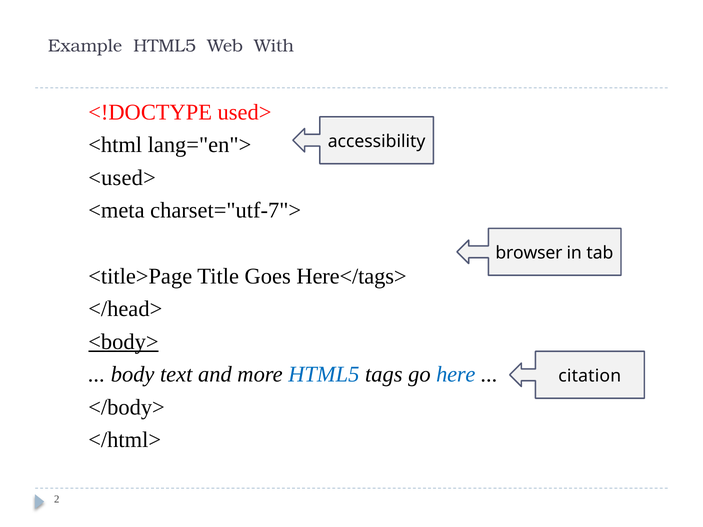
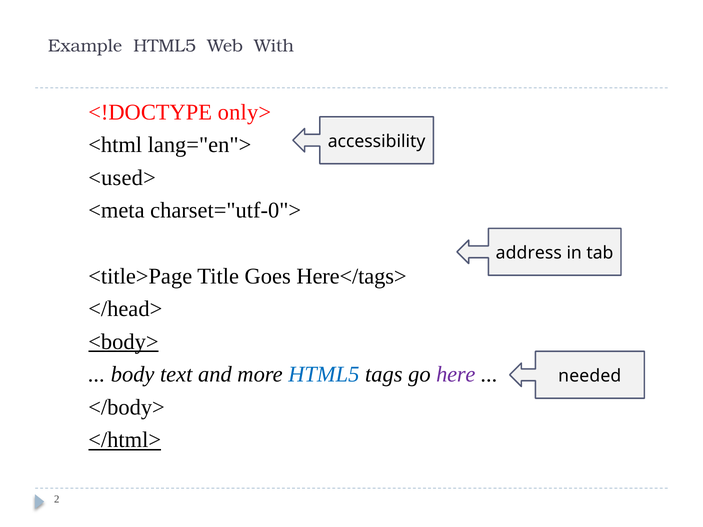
used>: used> -> only> (244, 112)
charset="utf-7">: charset="utf-7"> -> charset="utf-0"> (226, 211)
browser: browser -> address (529, 253)
here colour: blue -> purple (456, 375)
citation: citation -> needed (590, 376)
</html> underline: none -> present (125, 440)
